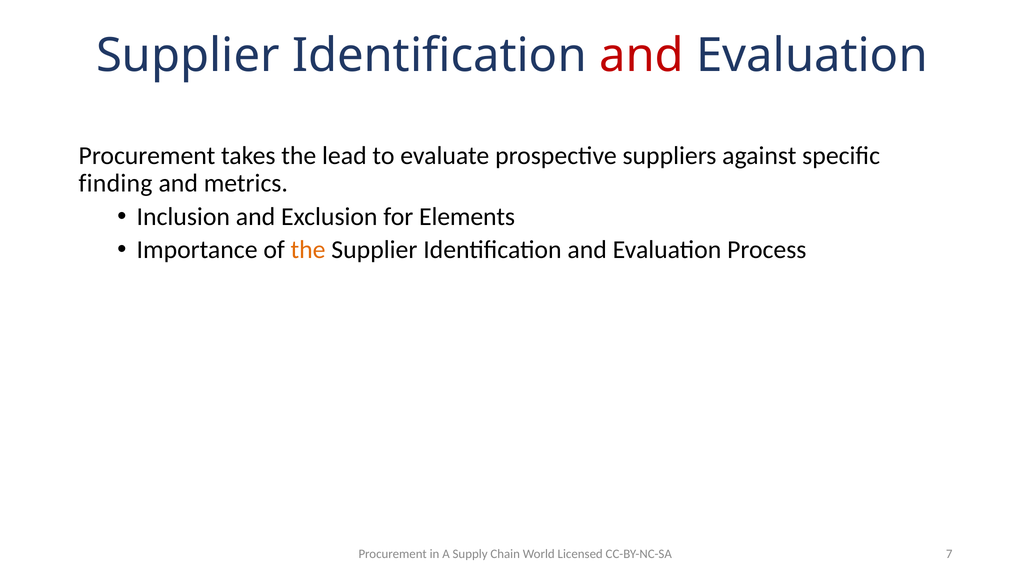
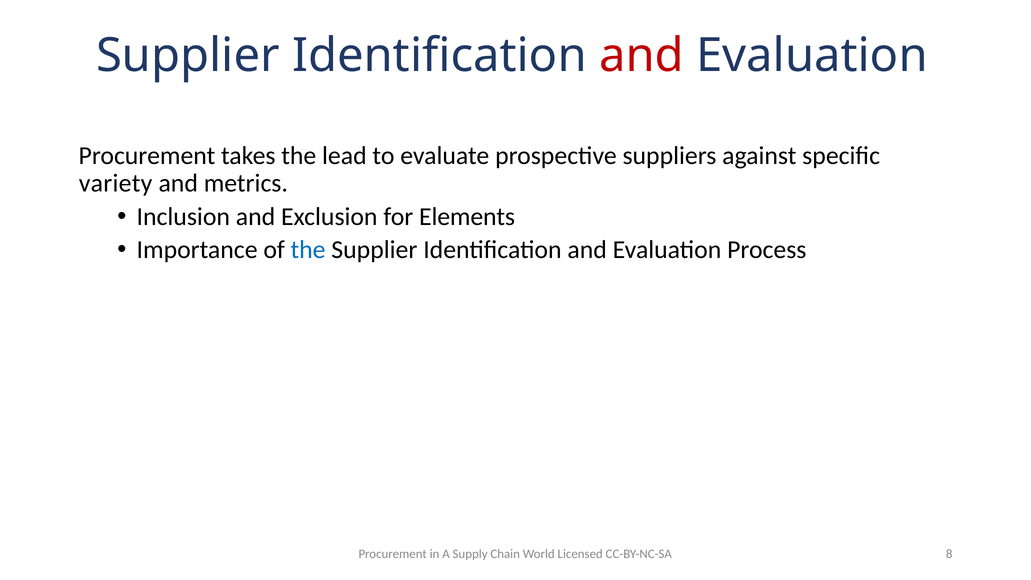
finding: finding -> variety (116, 183)
the colour: orange -> blue (308, 250)
7: 7 -> 8 (949, 554)
